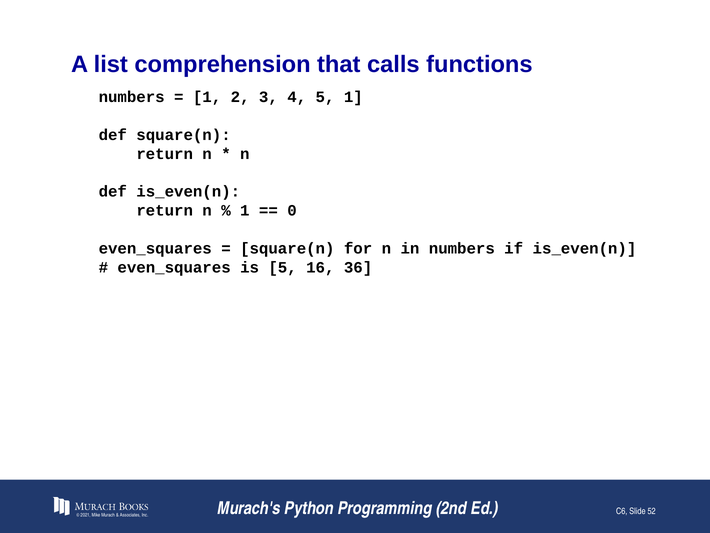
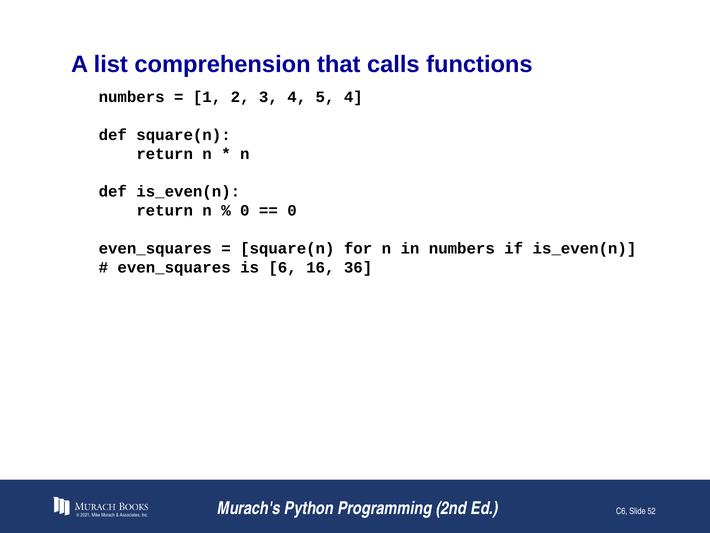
5 1: 1 -> 4 (353, 97)
1: 1 -> 0 (245, 210)
is 5: 5 -> 6 (283, 267)
